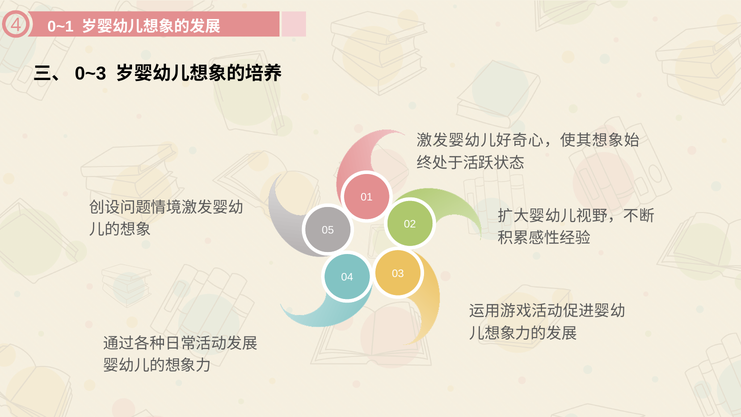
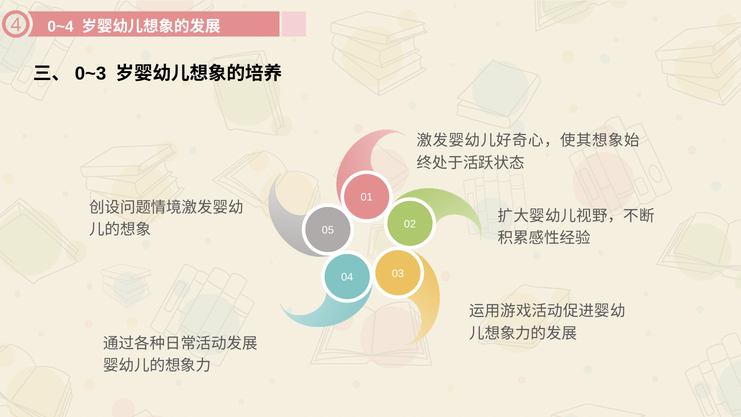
0~1: 0~1 -> 0~4 (61, 27)
